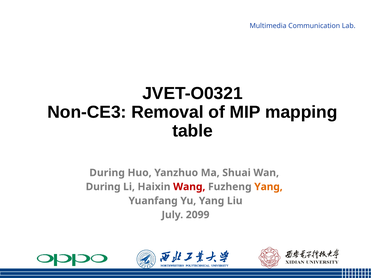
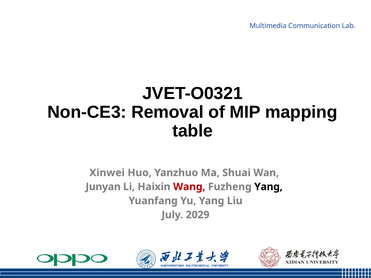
During: During -> Xinwei (107, 173)
During: During -> Junyan (103, 187)
Yang colour: orange -> black (268, 187)
2099: 2099 -> 2029 (198, 215)
